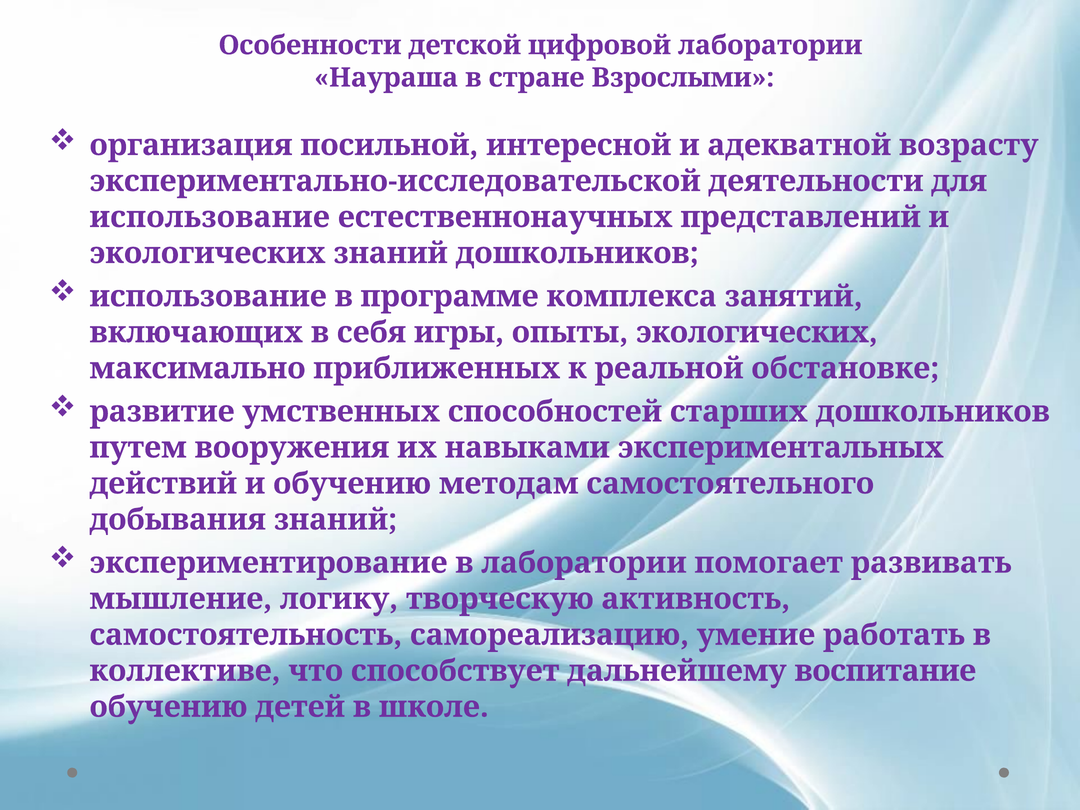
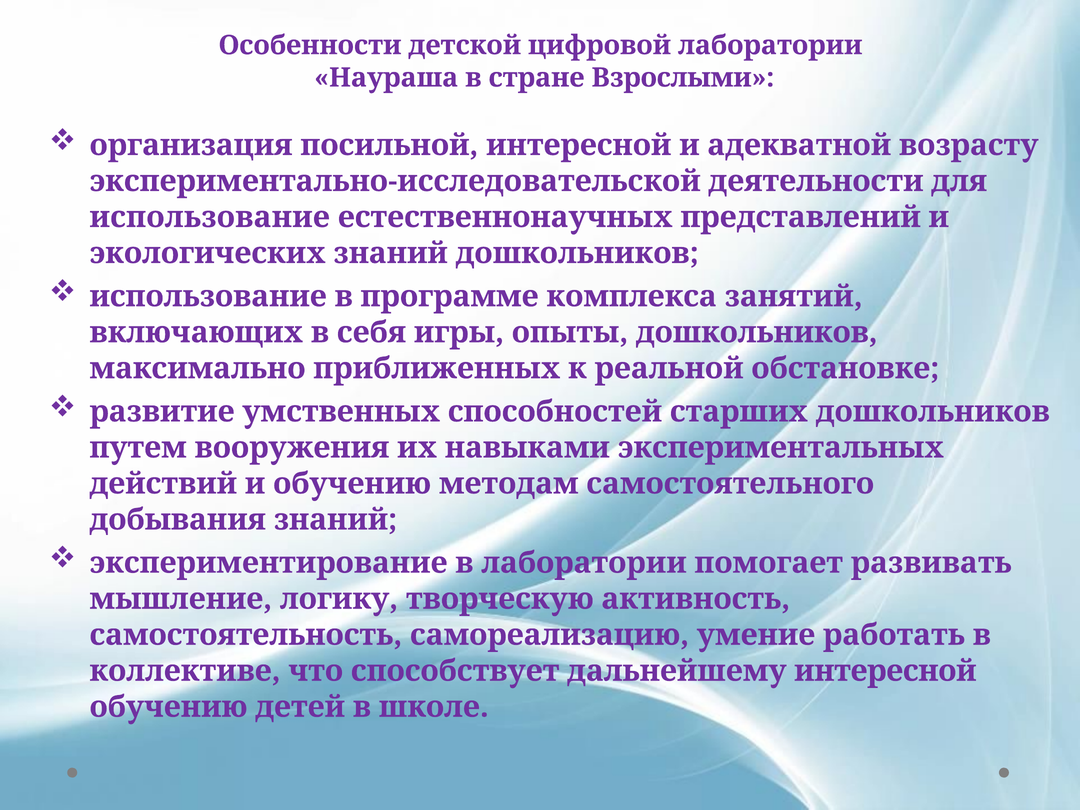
опыты экологических: экологических -> дошкольников (757, 332)
дальнейшему воспитание: воспитание -> интересной (885, 671)
